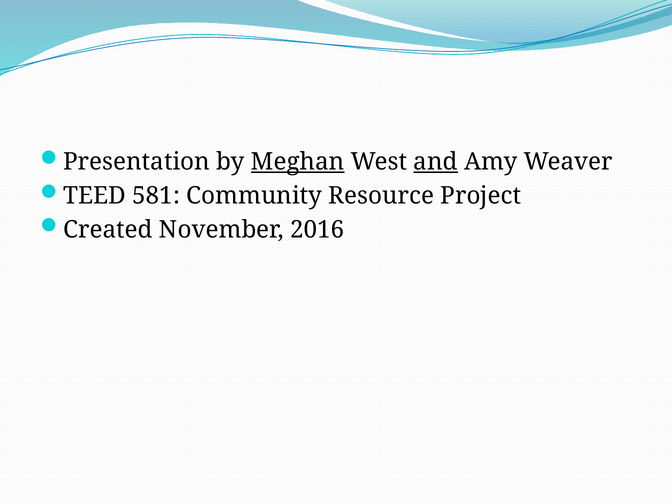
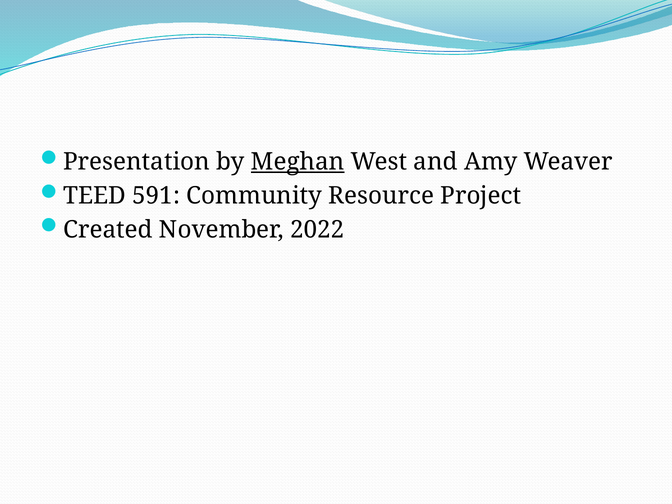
and underline: present -> none (436, 162)
581: 581 -> 591 (156, 196)
2016: 2016 -> 2022 (317, 230)
